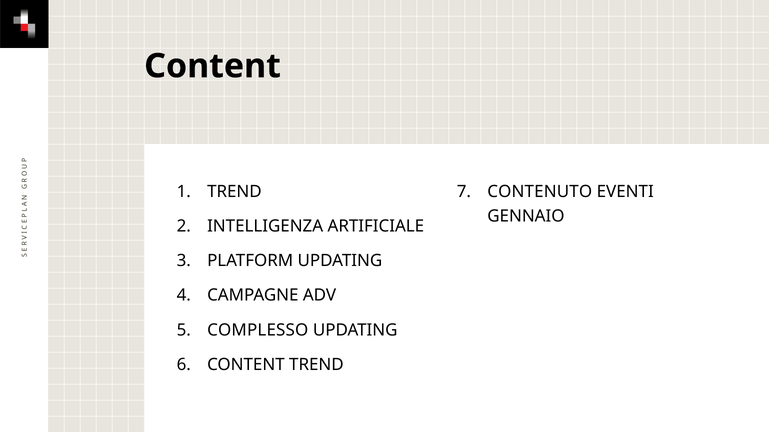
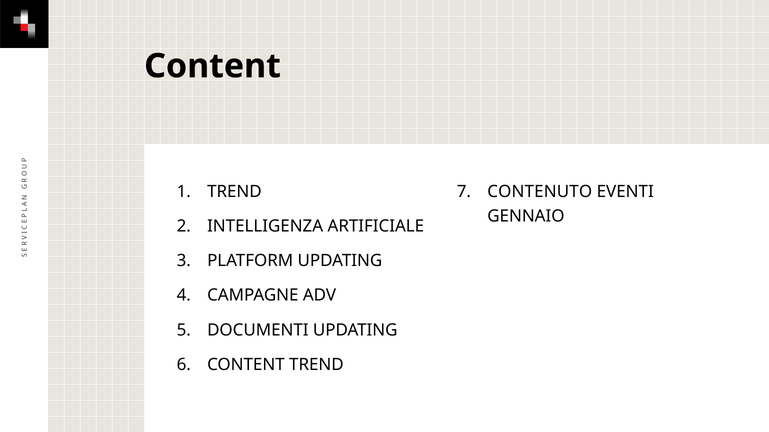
COMPLESSO: COMPLESSO -> DOCUMENTI (258, 330)
